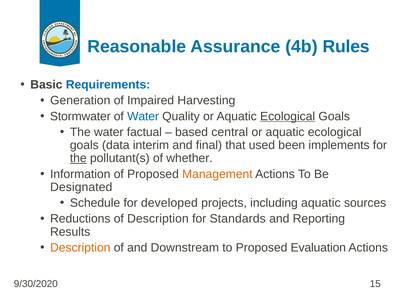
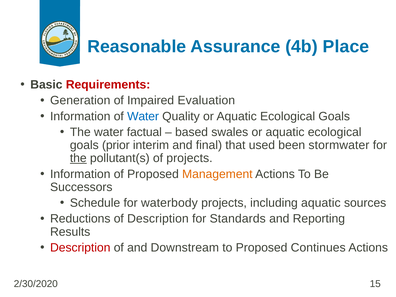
Rules: Rules -> Place (346, 46)
Requirements colour: blue -> red (108, 85)
Harvesting: Harvesting -> Evaluation (206, 100)
Stormwater: Stormwater -> Information (80, 116)
Ecological underline: present -> none (288, 116)
central: central -> swales (230, 132)
data: data -> prior (116, 145)
implements: implements -> stormwater (339, 145)
of whether: whether -> projects (189, 158)
Designated: Designated -> Successors (81, 187)
developed: developed -> waterbody (169, 203)
Description colour: orange -> red (80, 248)
Evaluation: Evaluation -> Continues (318, 248)
9/30/2020: 9/30/2020 -> 2/30/2020 (36, 284)
